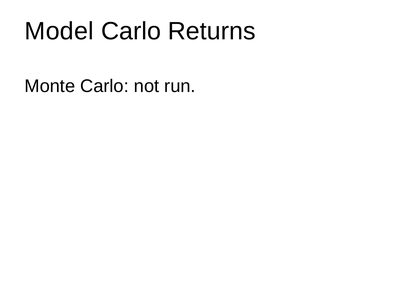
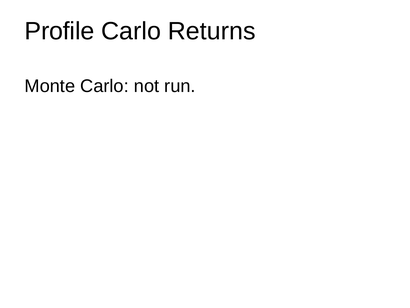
Model: Model -> Profile (59, 31)
